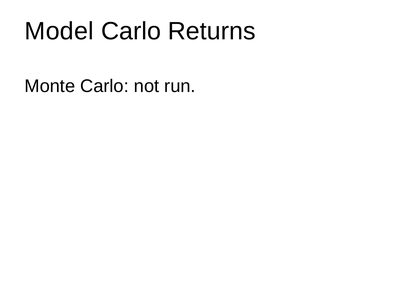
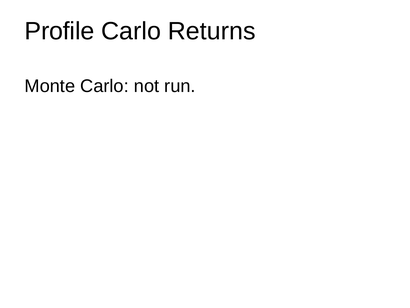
Model: Model -> Profile (59, 31)
